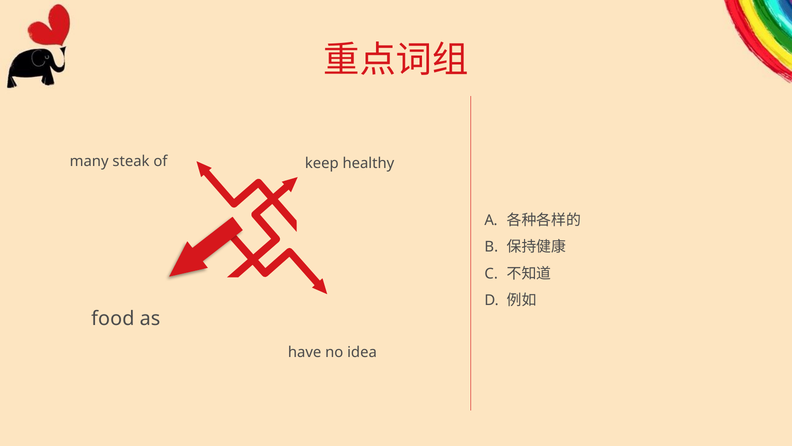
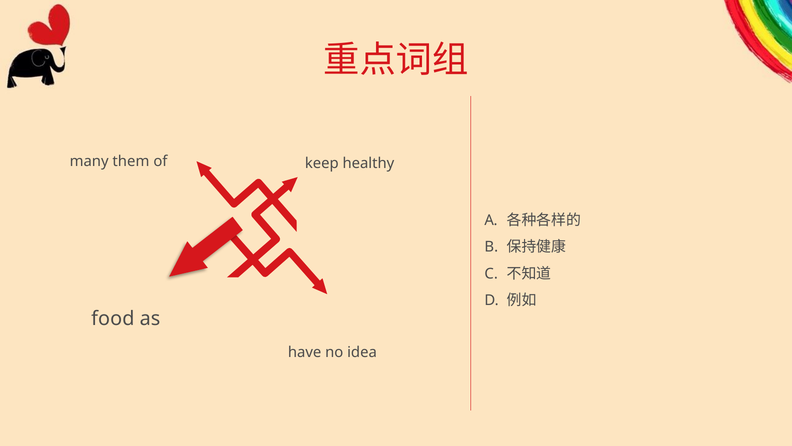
steak: steak -> them (131, 161)
